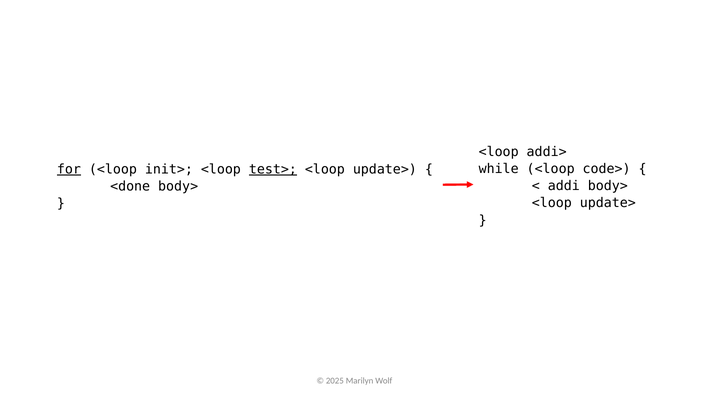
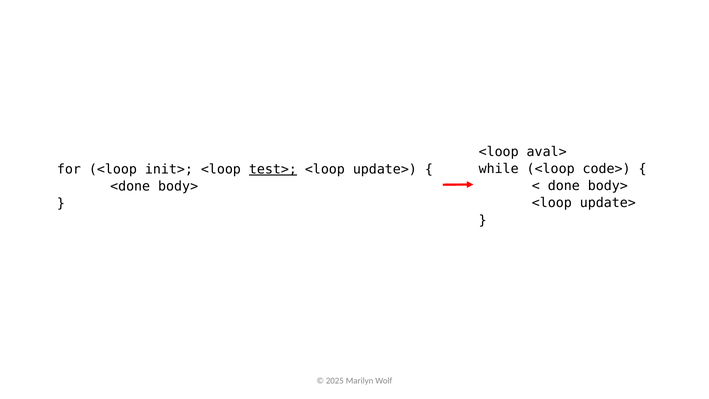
addi>: addi> -> aval> (547, 152)
for underline: present -> none (69, 169)
addi: addi -> done (564, 186)
